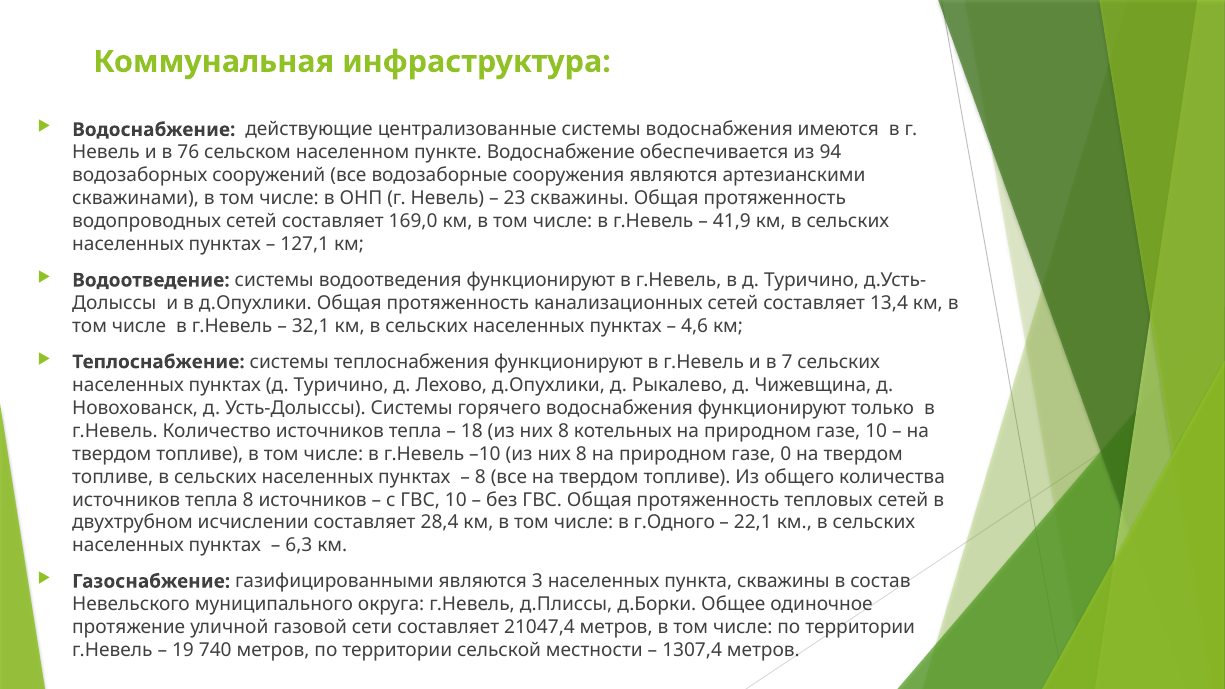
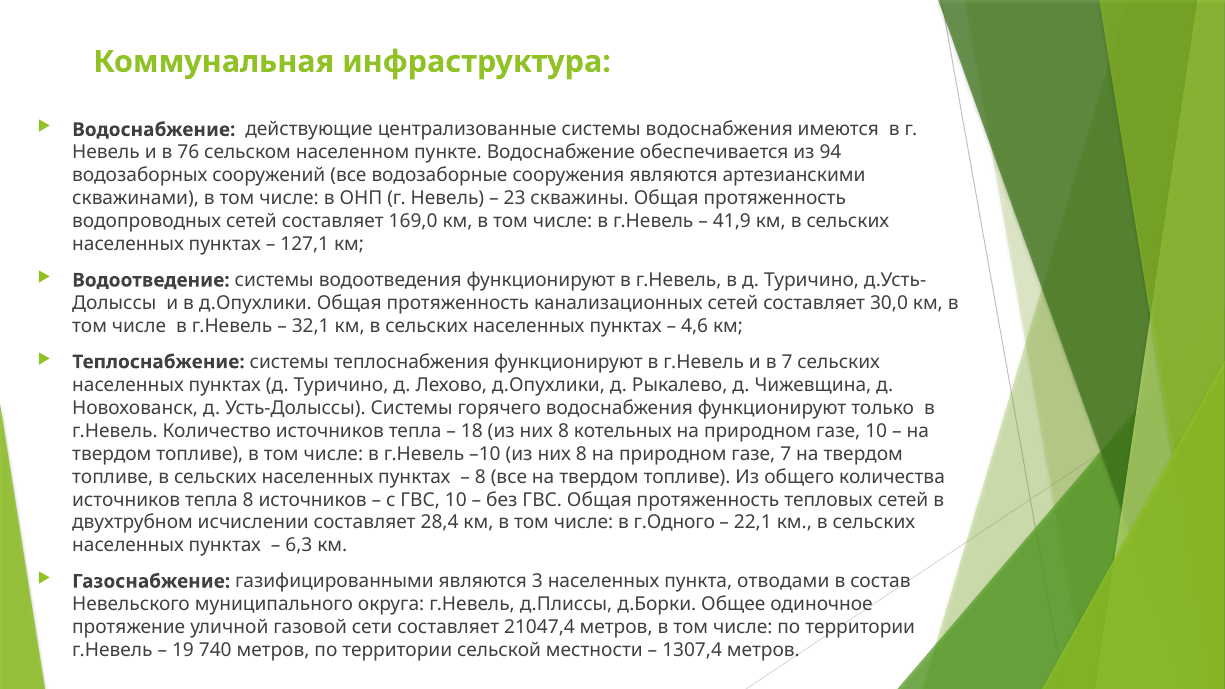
13,4: 13,4 -> 30,0 (889, 303)
газе 0: 0 -> 7 (786, 454)
пункта скважины: скважины -> отводами (783, 581)
